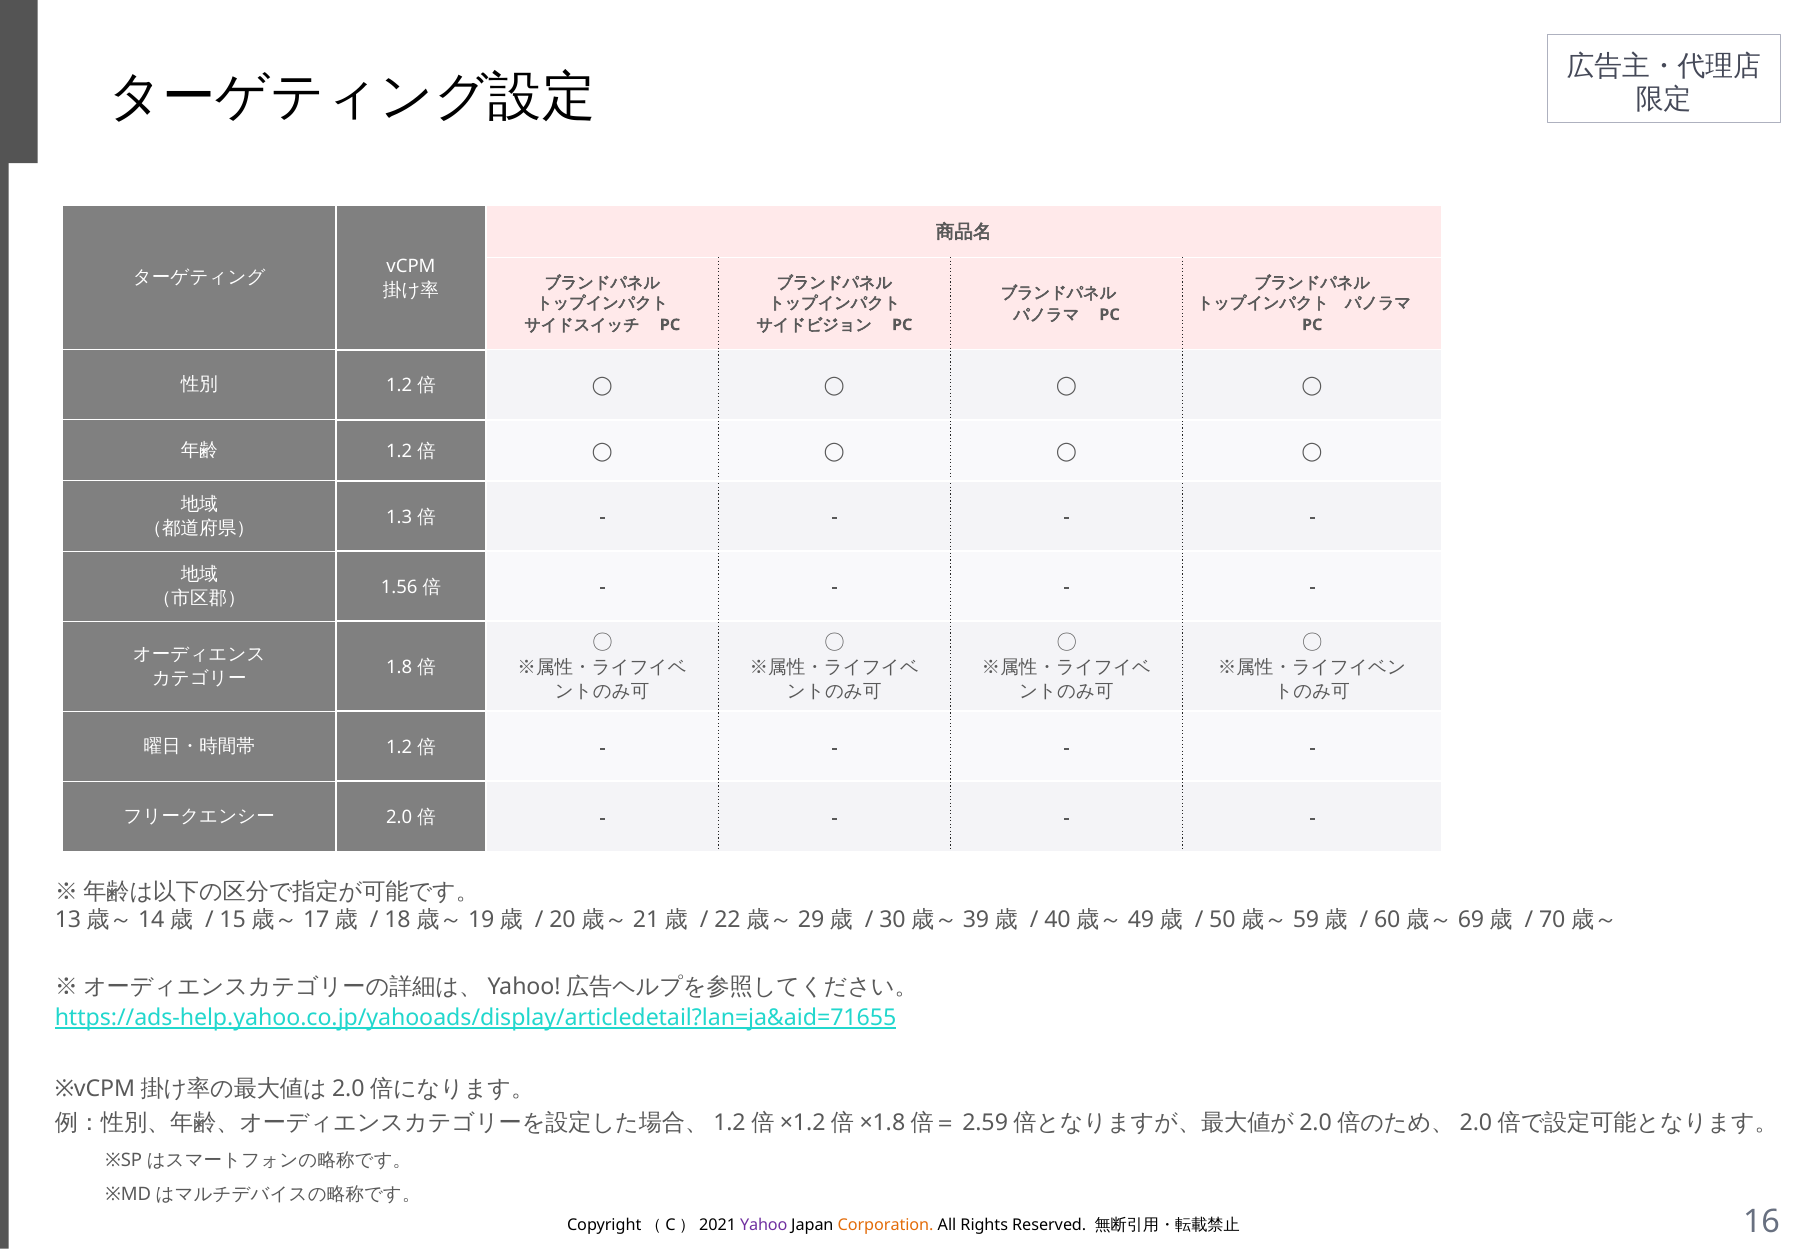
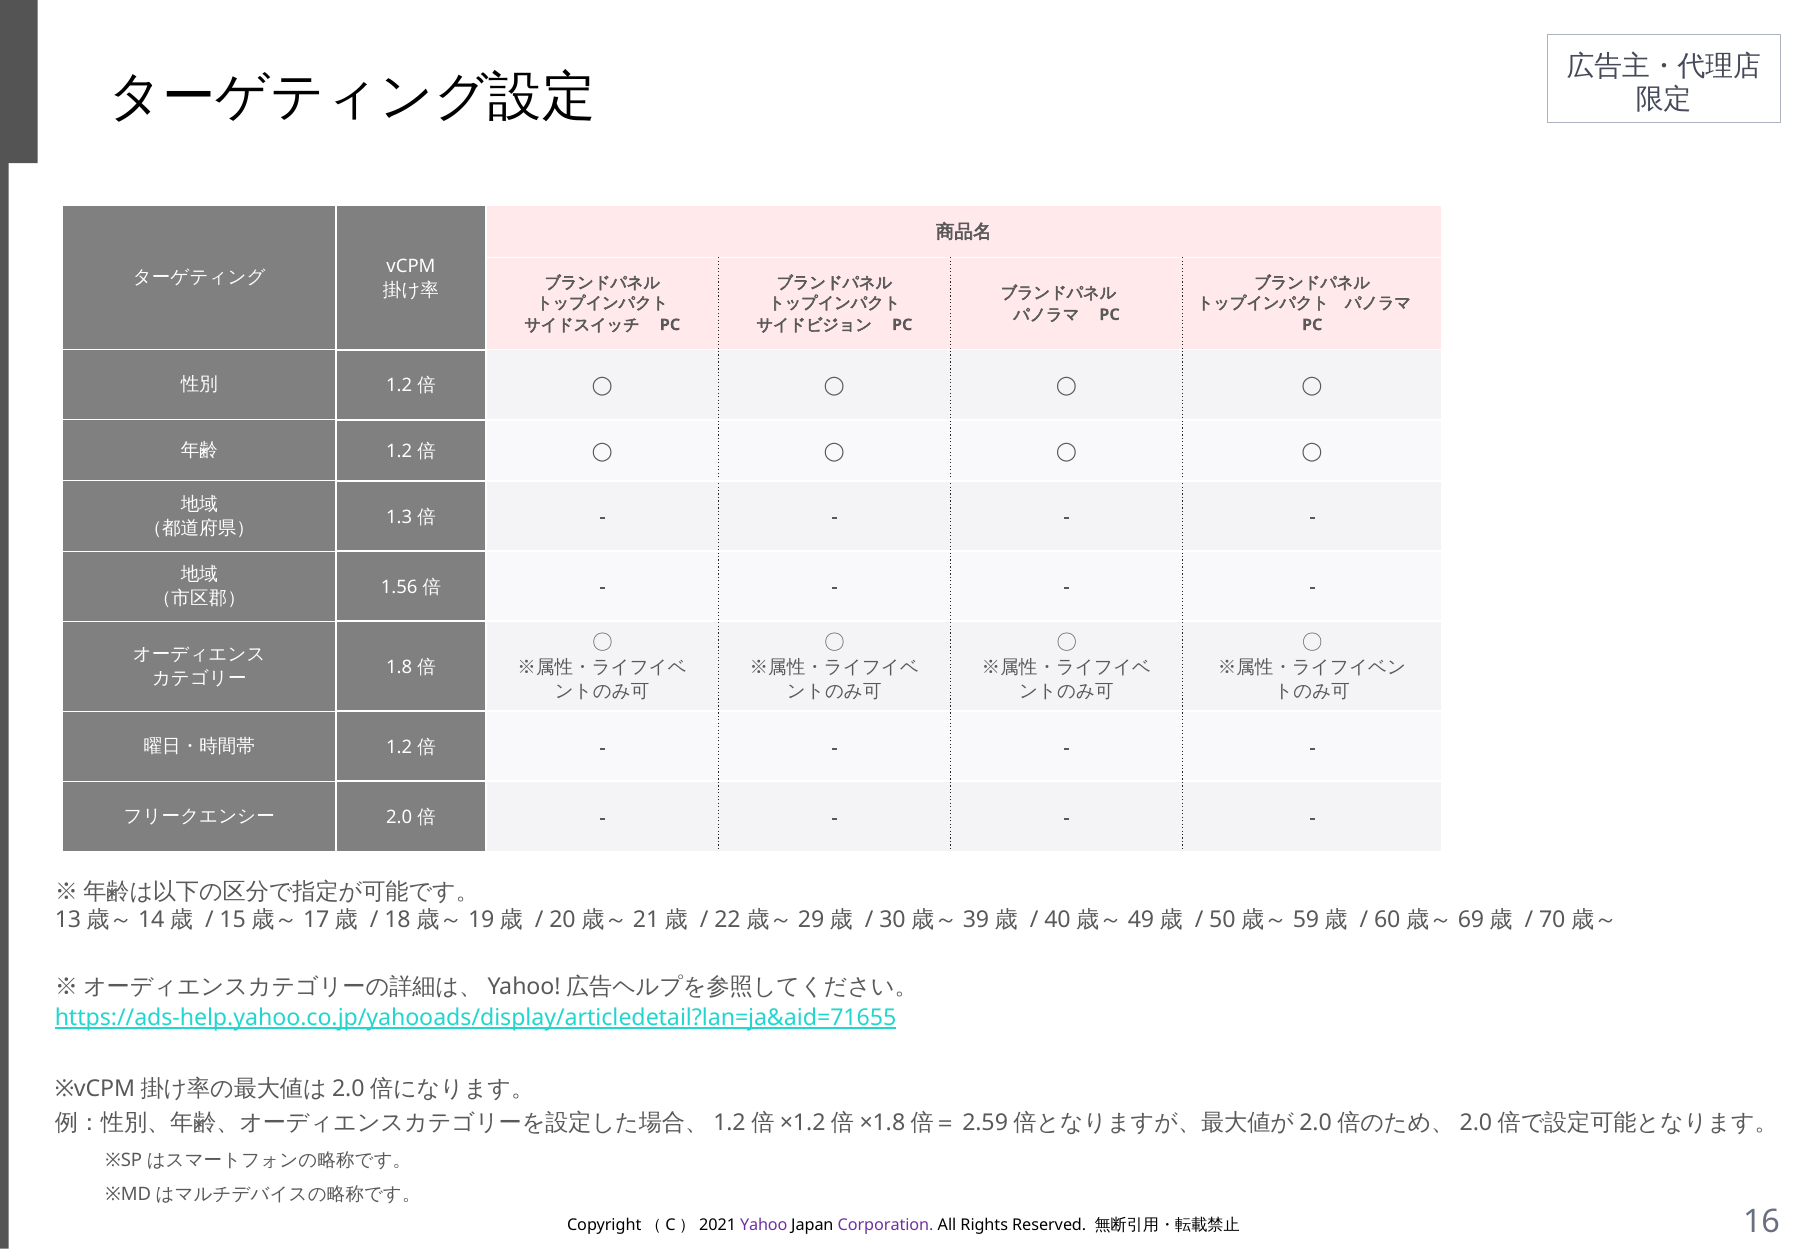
Corporation colour: orange -> purple (886, 1225)
